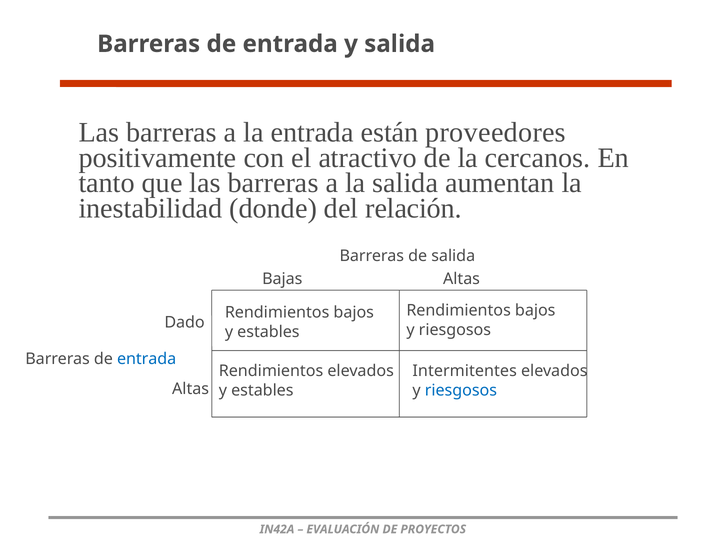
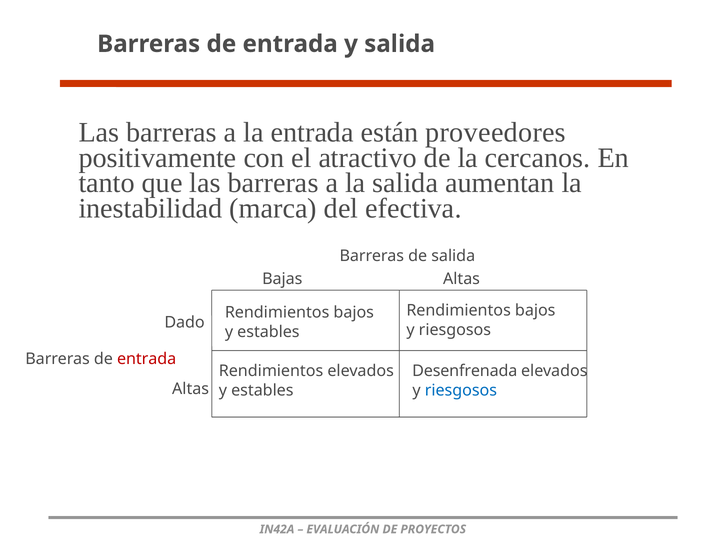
donde: donde -> marca (273, 209)
relación: relación -> efectiva (413, 209)
entrada colour: blue -> red (147, 359)
Intermitentes: Intermitentes -> Desenfrenada (465, 371)
